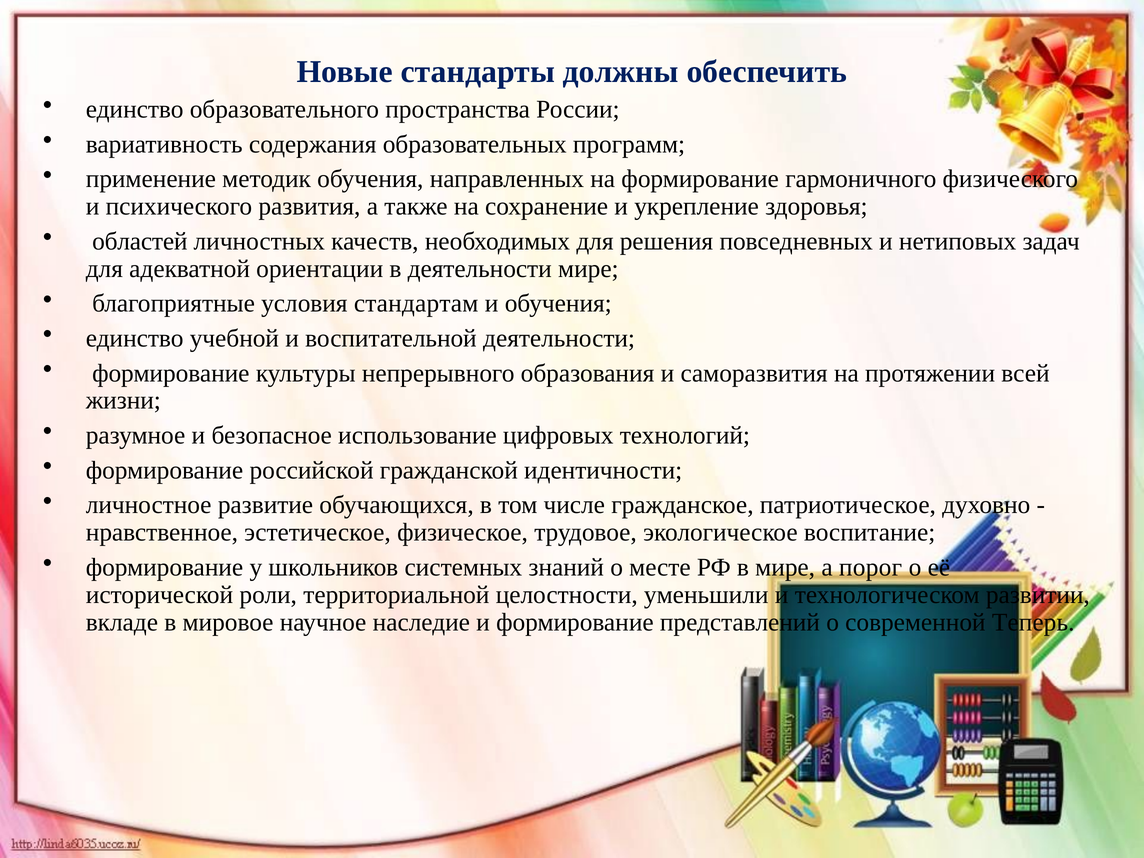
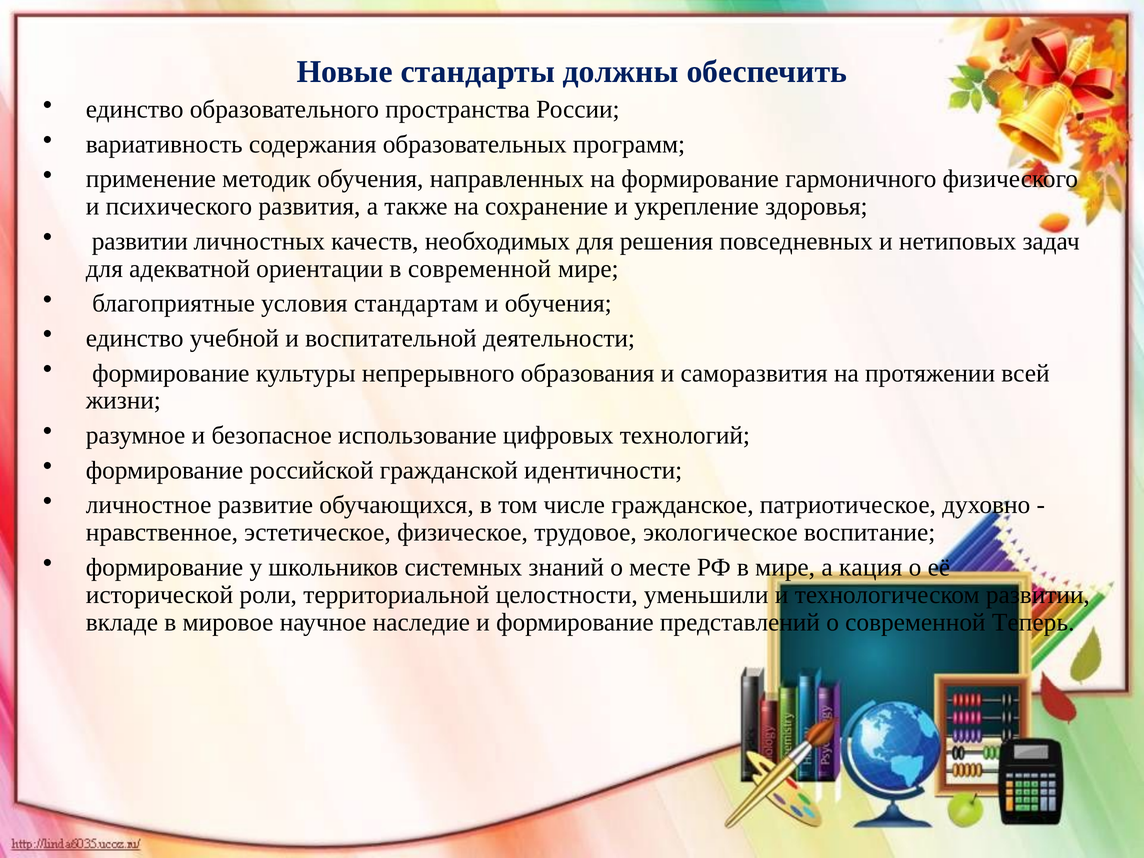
областей: областей -> развитии (140, 241)
в деятельности: деятельности -> современной (480, 269)
порог: порог -> кация (871, 567)
